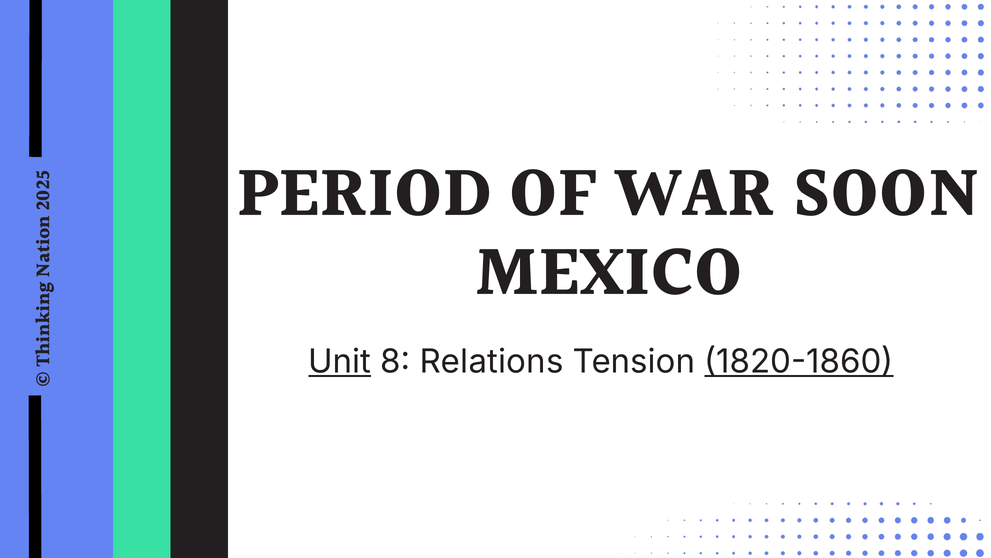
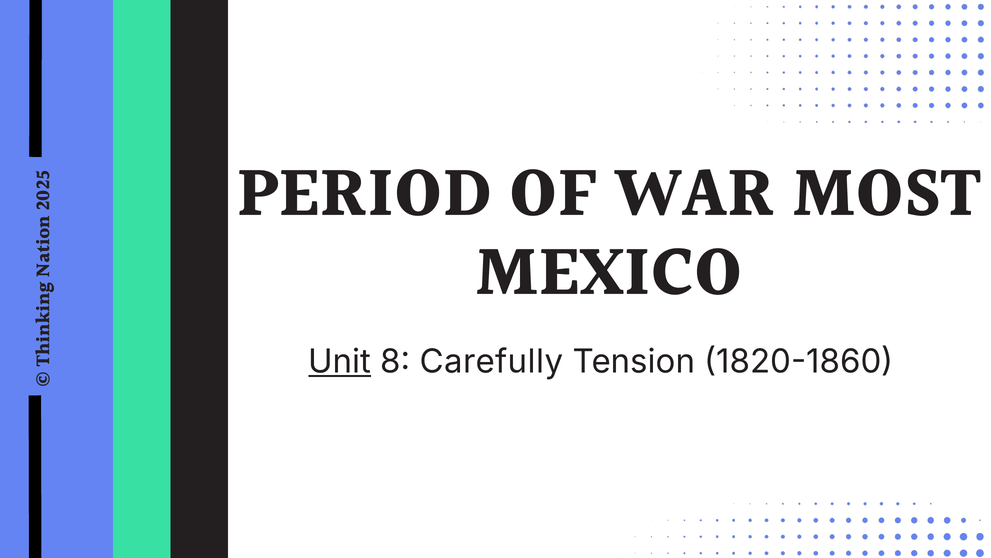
SOON: SOON -> MOST (887, 195)
Relations: Relations -> Carefully (491, 362)
1820-1860 underline: present -> none (799, 362)
